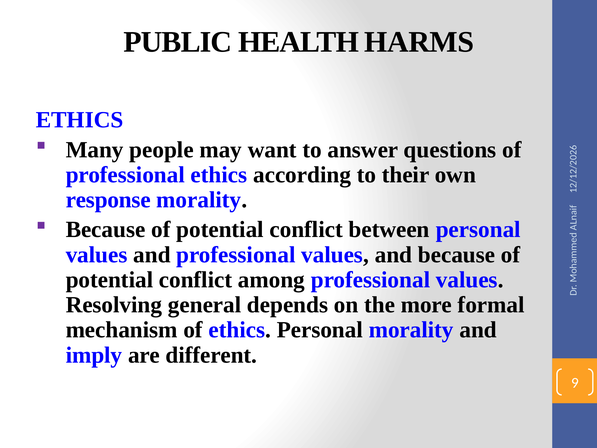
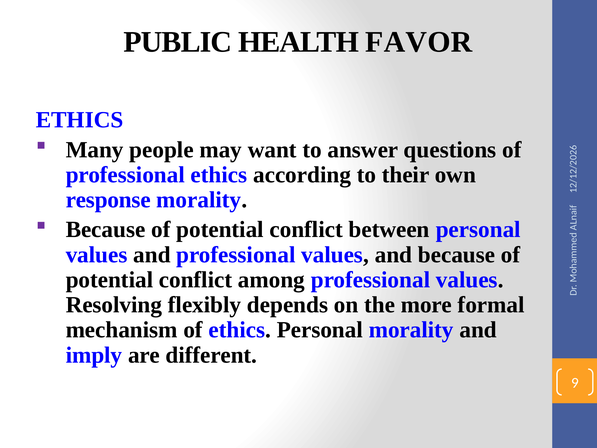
HARMS: HARMS -> FAVOR (419, 42)
general: general -> flexibly (205, 305)
